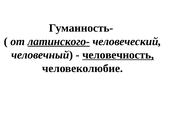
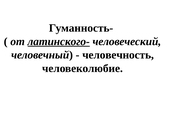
человечность underline: present -> none (118, 55)
